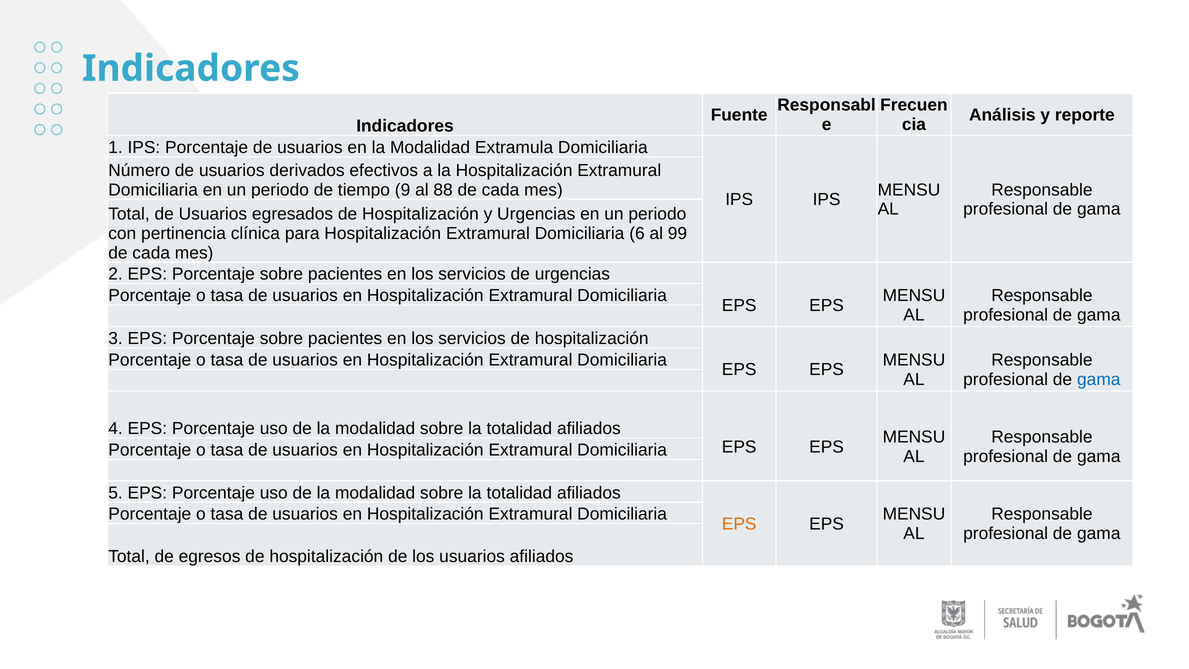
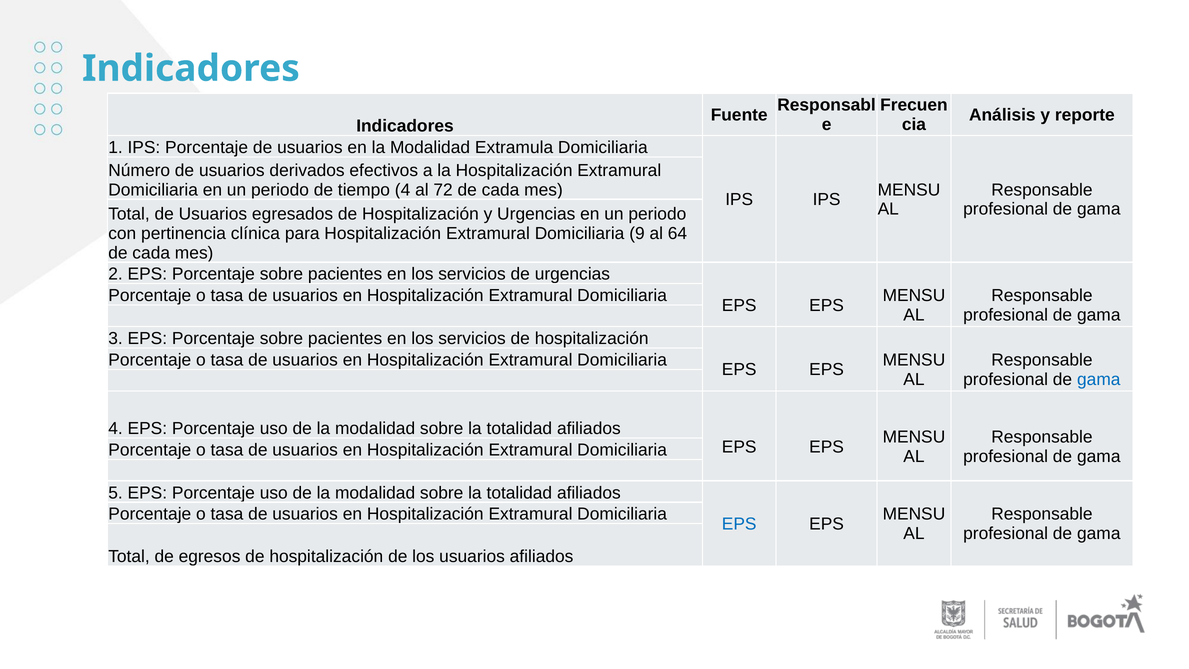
tiempo 9: 9 -> 4 (403, 190)
88: 88 -> 72 (443, 190)
6: 6 -> 9 (637, 233)
99: 99 -> 64 (677, 233)
EPS colour: orange -> blue (739, 524)
